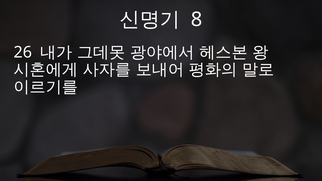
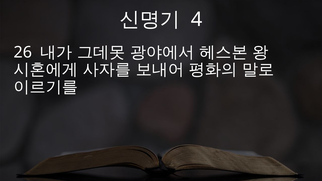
8: 8 -> 4 (197, 19)
